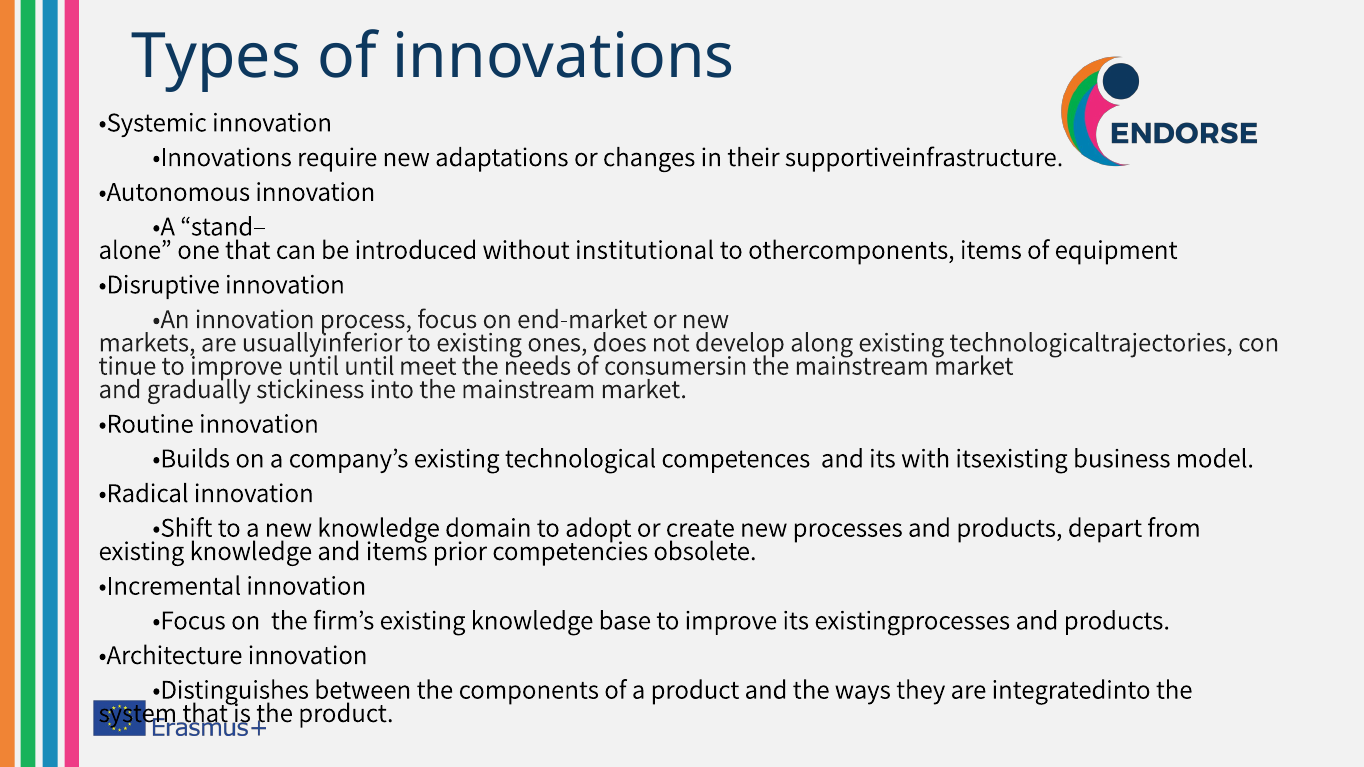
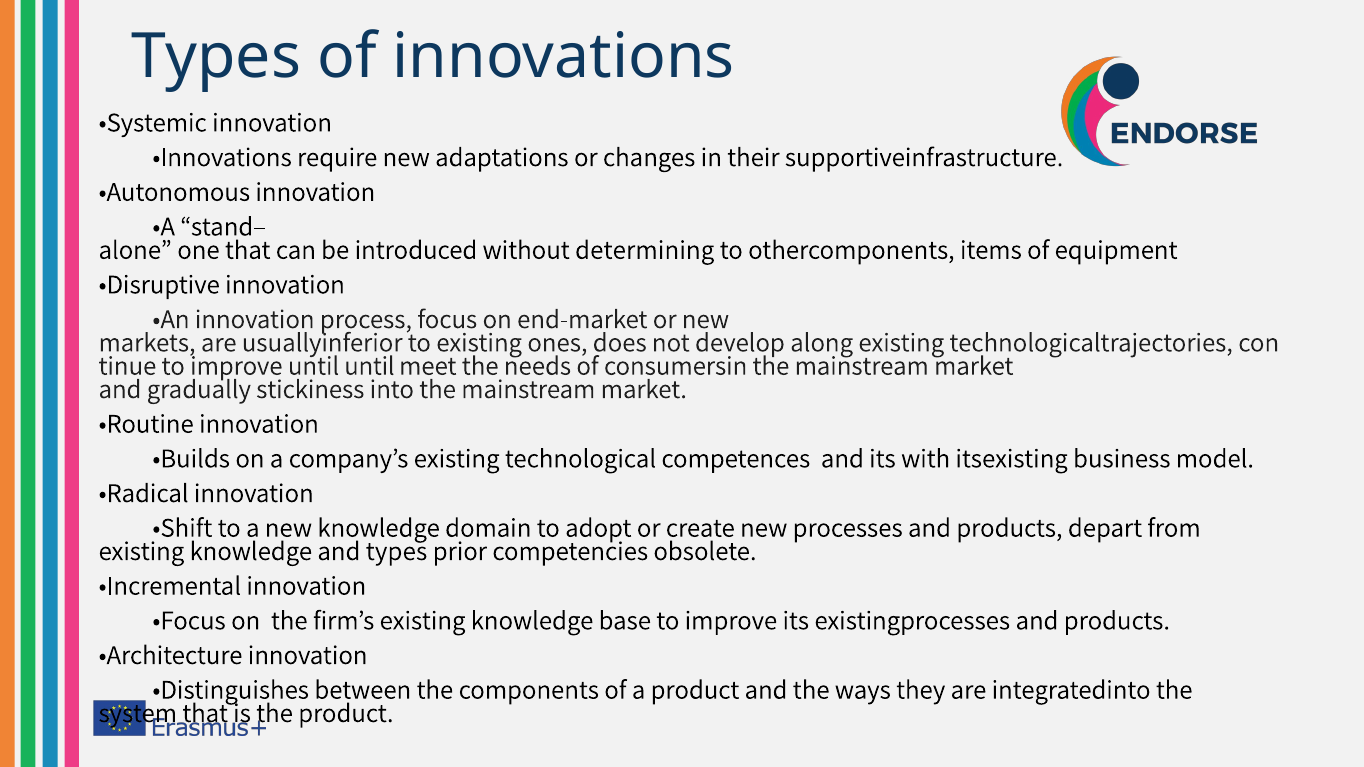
institutional: institutional -> determining (645, 250)
and items: items -> types (397, 551)
